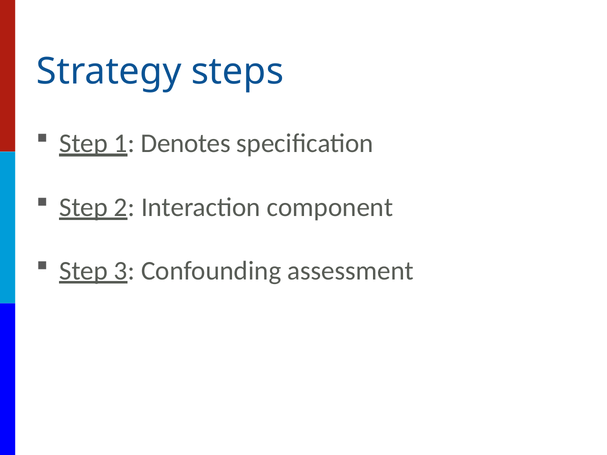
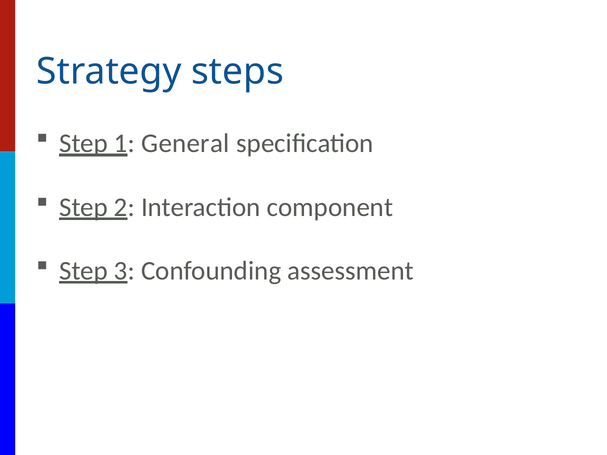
Denotes: Denotes -> General (185, 144)
